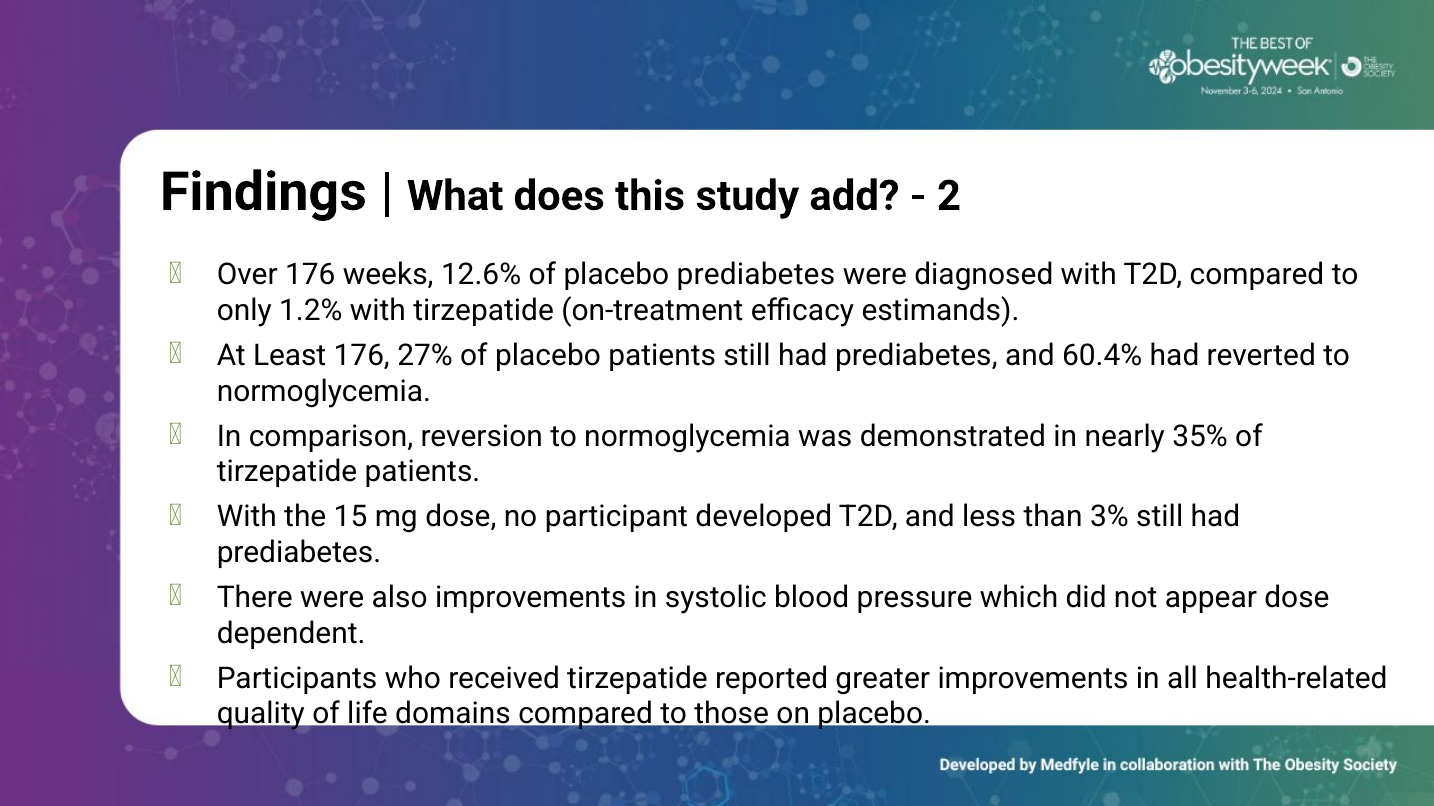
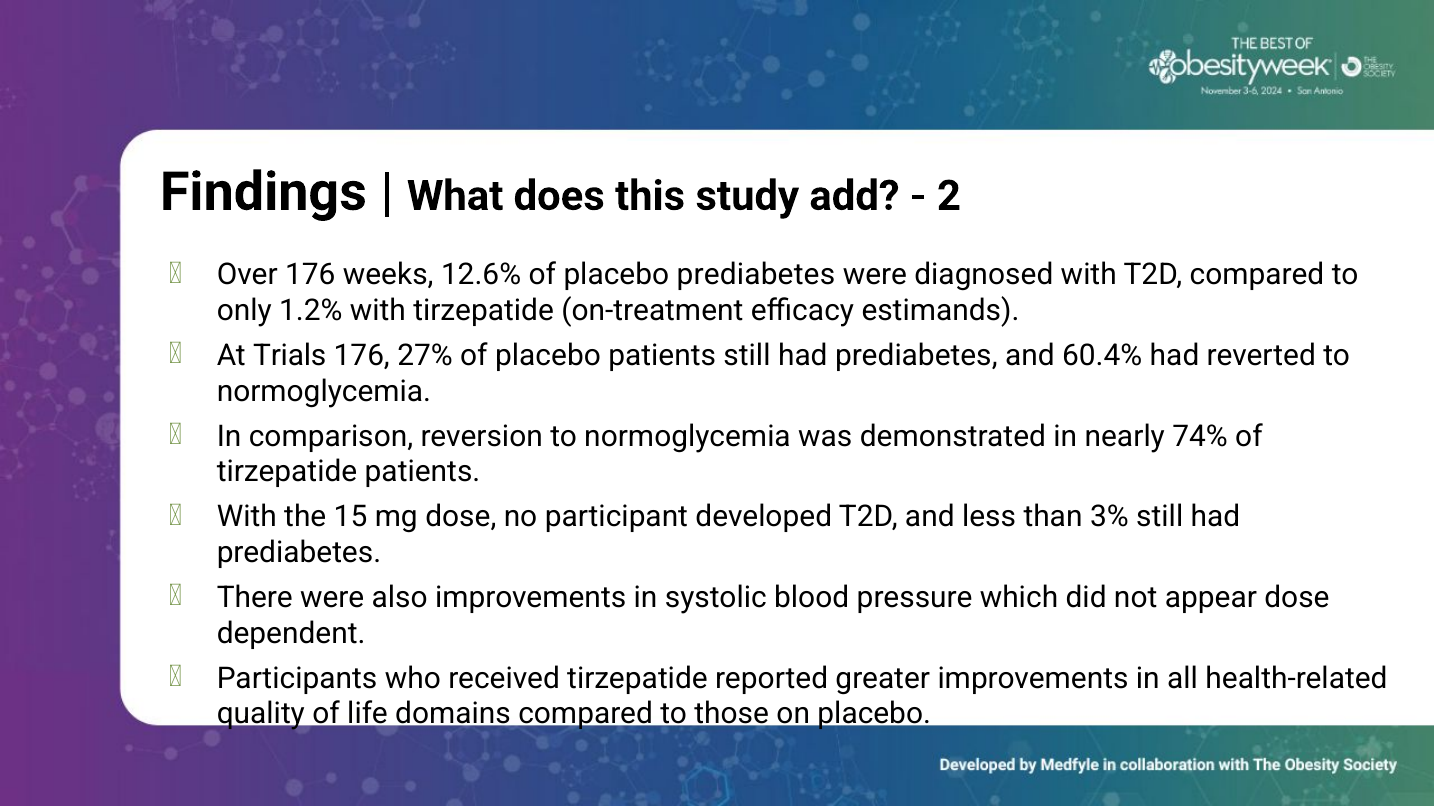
Least: Least -> Trials (290, 356)
35%: 35% -> 74% (1200, 437)
